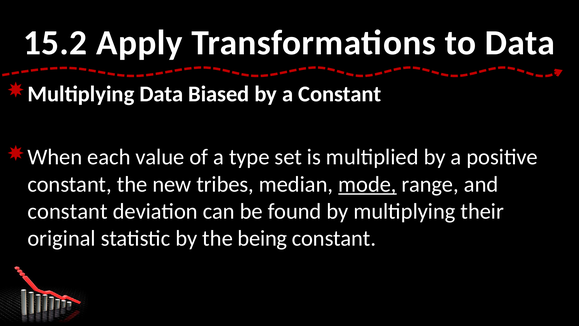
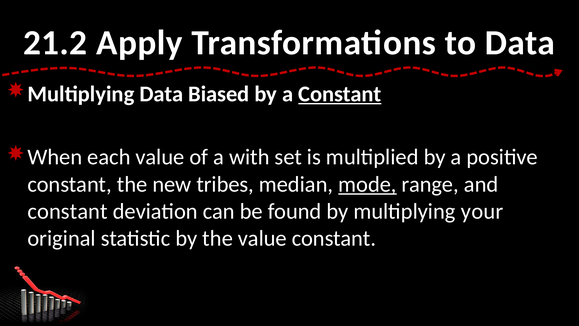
15.2: 15.2 -> 21.2 (55, 43)
Constant underline: none -> present (340, 94)
type: type -> with (249, 157)
their: their -> your (482, 211)
the being: being -> value (262, 238)
